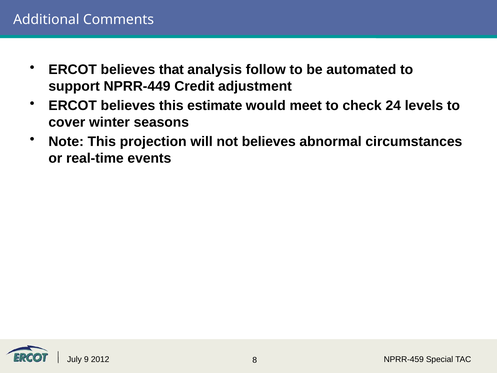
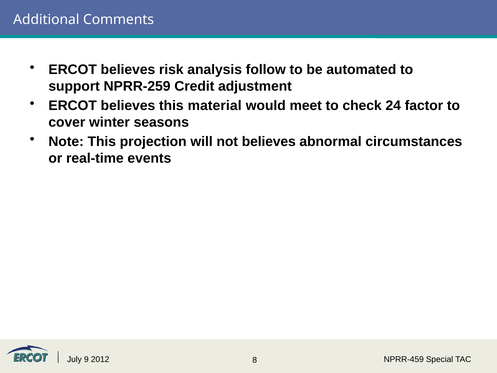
that: that -> risk (171, 70)
NPRR-449: NPRR-449 -> NPRR-259 (137, 86)
estimate: estimate -> material (215, 106)
levels: levels -> factor (424, 106)
